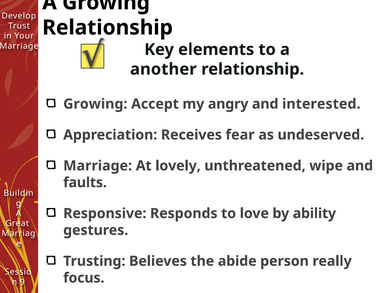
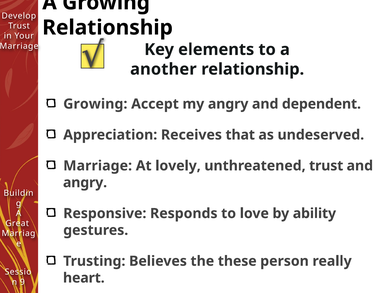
interested: interested -> dependent (321, 104)
fear: fear -> that (240, 135)
unthreatened wipe: wipe -> trust (326, 165)
faults: faults -> angry (85, 182)
abide: abide -> these (237, 261)
focus: focus -> heart (84, 277)
